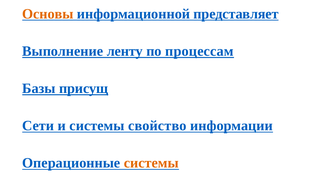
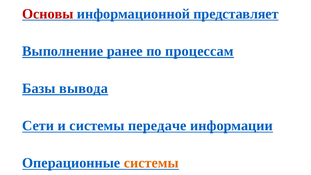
Основы colour: orange -> red (48, 14)
ленту: ленту -> ранее (125, 51)
присущ: присущ -> вывода (84, 88)
свойство: свойство -> передаче (157, 126)
